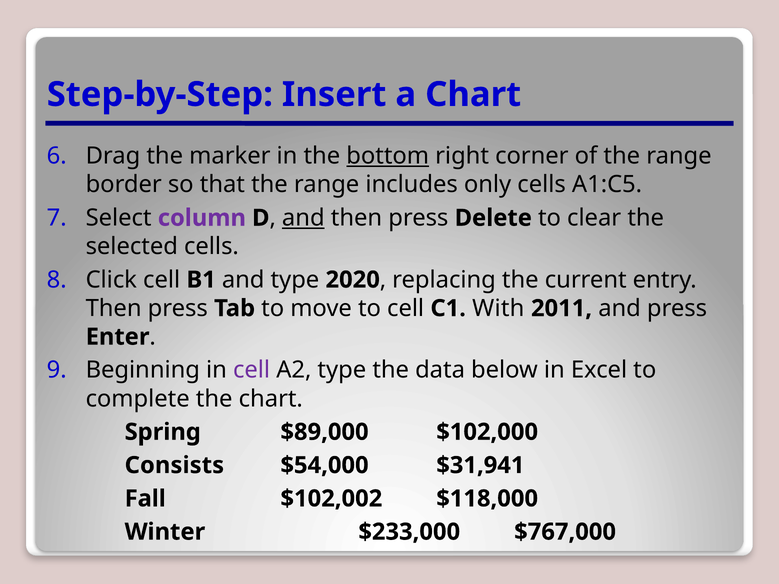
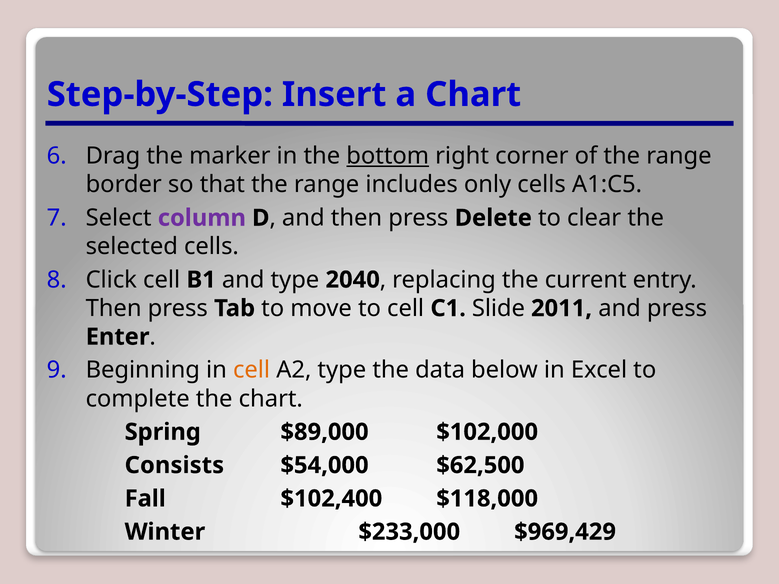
and underline: present -> none (303, 218)
2020: 2020 -> 2040 (353, 280)
With: With -> Slide (498, 308)
cell colour: purple -> orange (252, 370)
$31,941: $31,941 -> $62,500 (480, 465)
$102,002: $102,002 -> $102,400 (331, 499)
$767,000: $767,000 -> $969,429 (565, 532)
